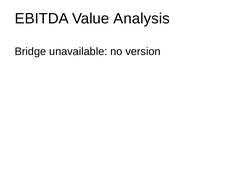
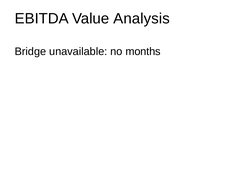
version: version -> months (143, 51)
